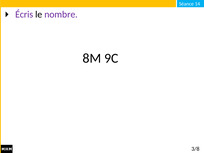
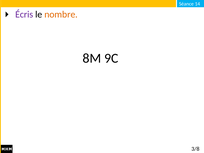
nombre colour: purple -> orange (61, 14)
